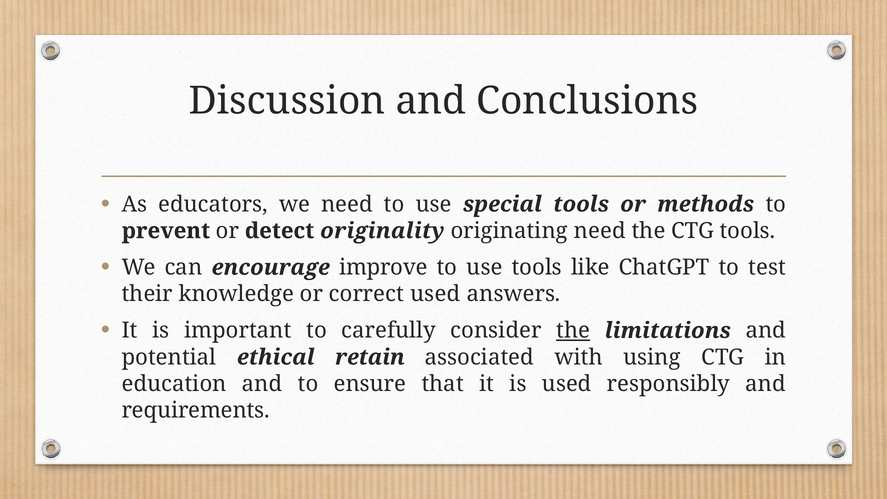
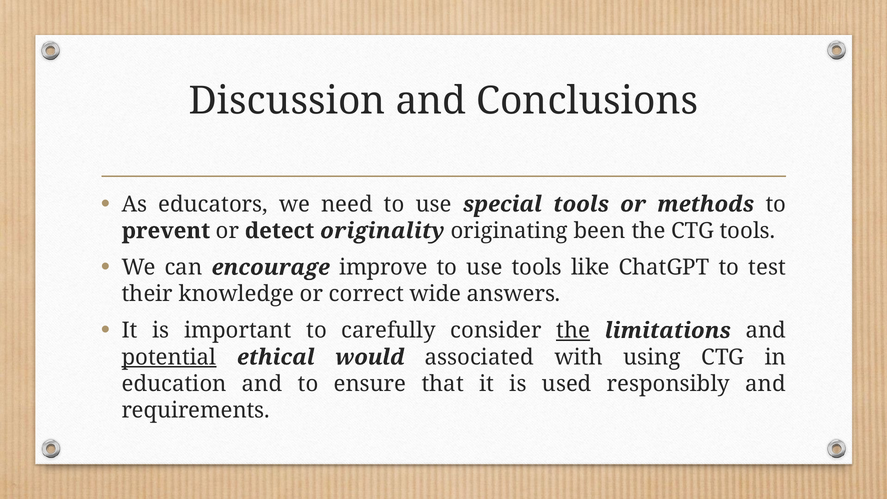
originating need: need -> been (600, 231)
correct used: used -> wide (435, 294)
potential underline: none -> present (169, 357)
retain: retain -> would (370, 357)
